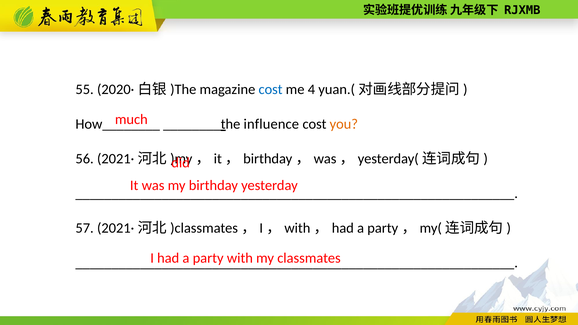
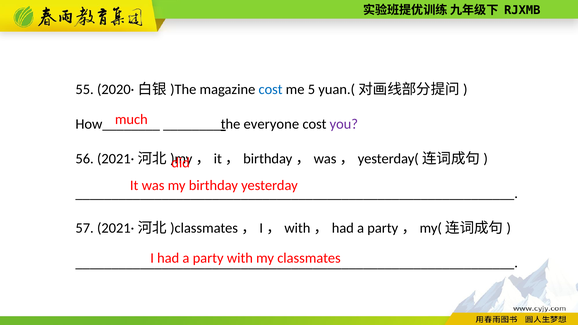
4: 4 -> 5 (311, 90)
influence: influence -> everyone (271, 124)
you colour: orange -> purple (344, 124)
